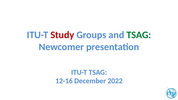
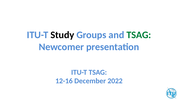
Study colour: red -> black (62, 35)
